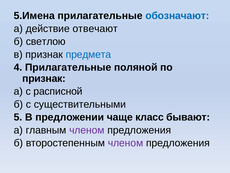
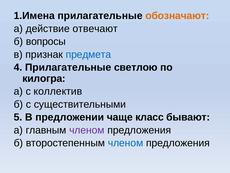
5.Имена: 5.Имена -> 1.Имена (34, 16)
обозначают colour: blue -> orange (177, 16)
светлою: светлою -> вопросы (46, 41)
поляной: поляной -> светлою (136, 67)
признак: признак -> килогра (44, 78)
расписной: расписной -> коллектив (58, 91)
членом colour: purple -> blue (126, 143)
